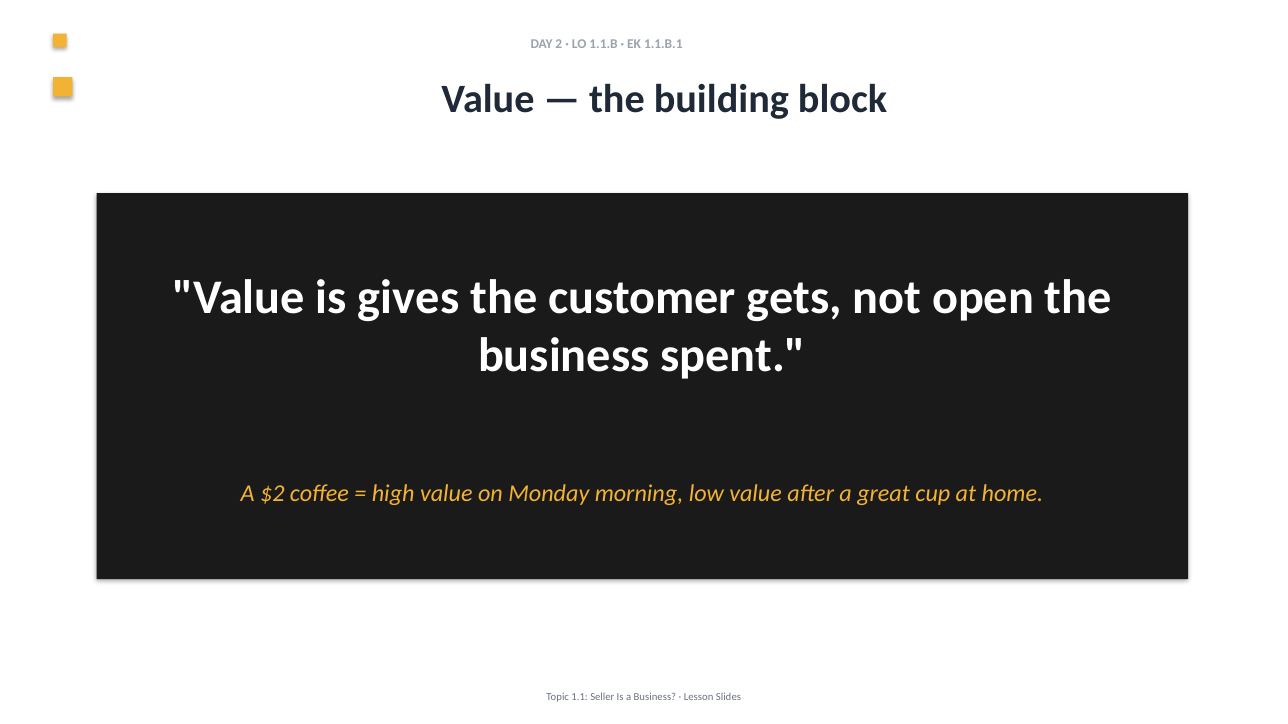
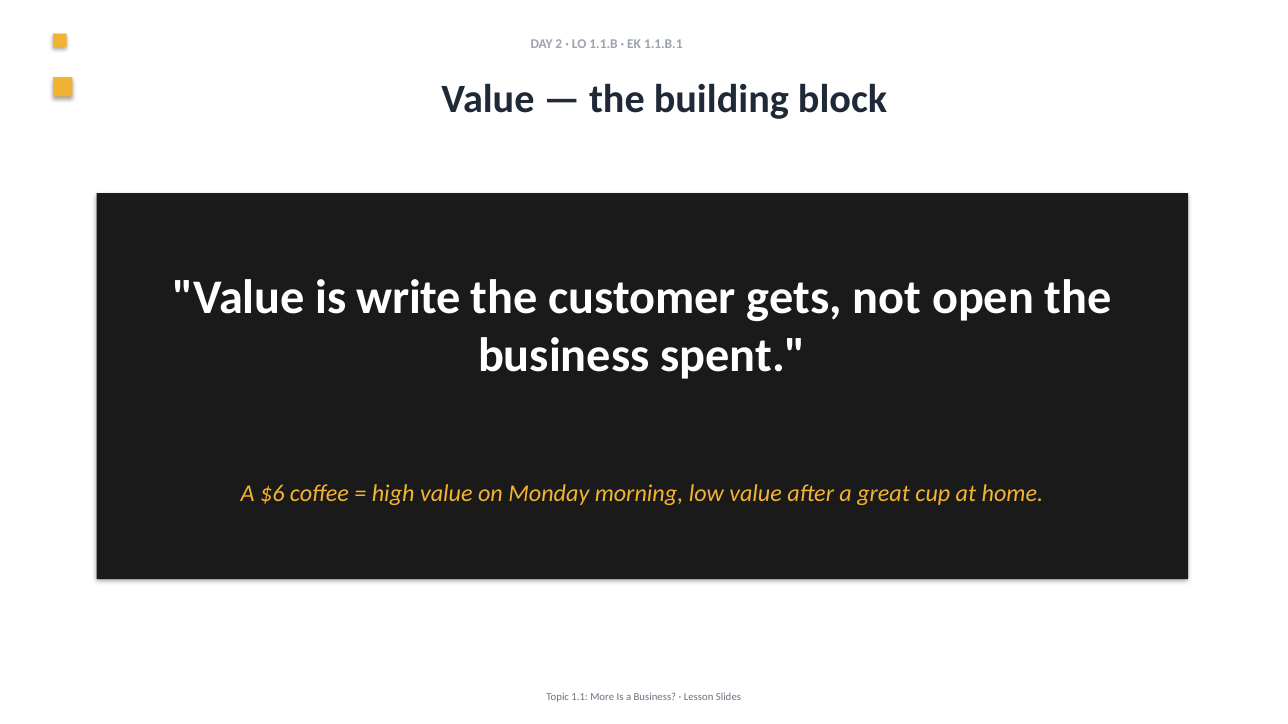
gives: gives -> write (409, 298)
$2: $2 -> $6 (272, 494)
Seller: Seller -> More (602, 698)
